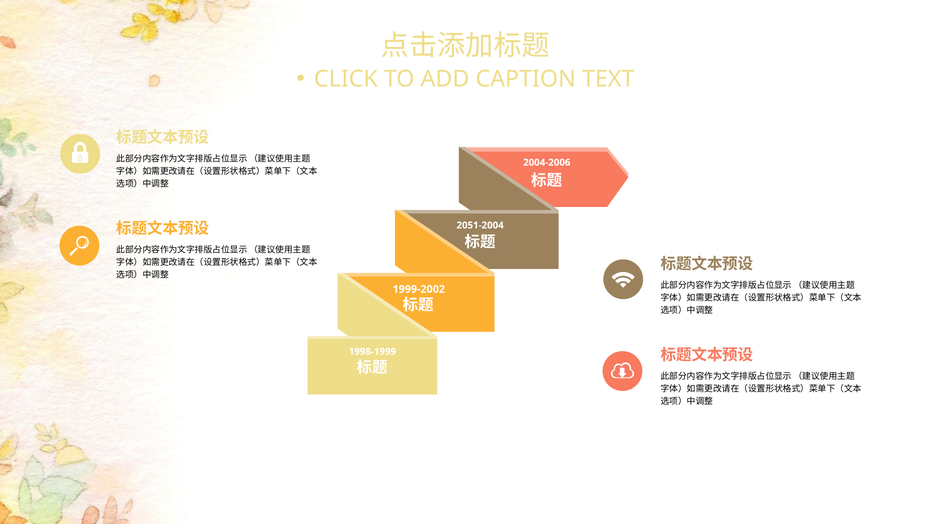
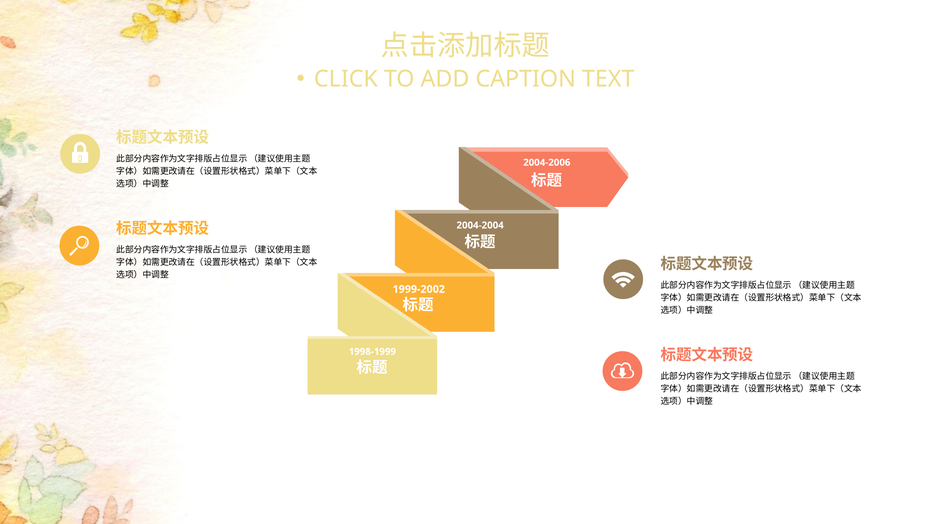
2051-2004: 2051-2004 -> 2004-2004 (480, 225)
